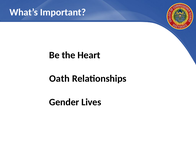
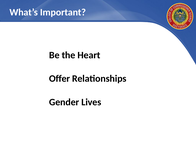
Oath: Oath -> Offer (60, 79)
